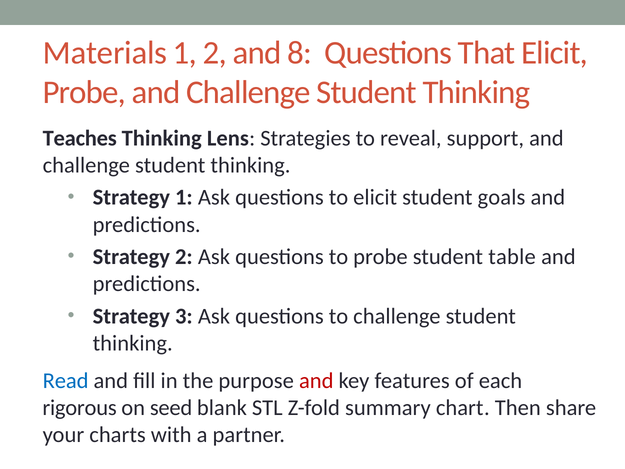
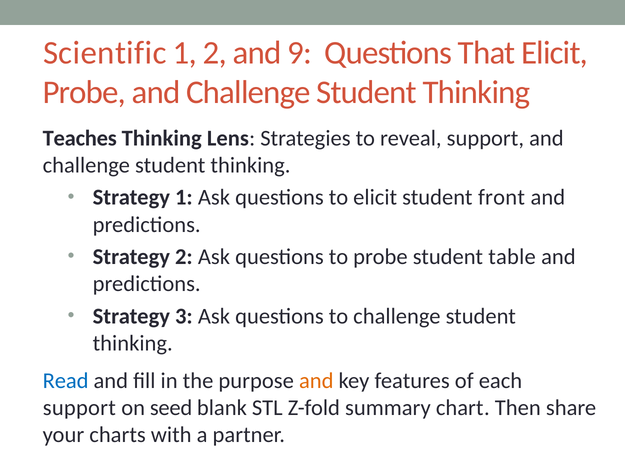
Materials: Materials -> Scientific (105, 53)
8: 8 -> 9 (300, 53)
goals: goals -> front (501, 197)
and colour: red -> orange (316, 381)
rigorous: rigorous -> support (79, 408)
